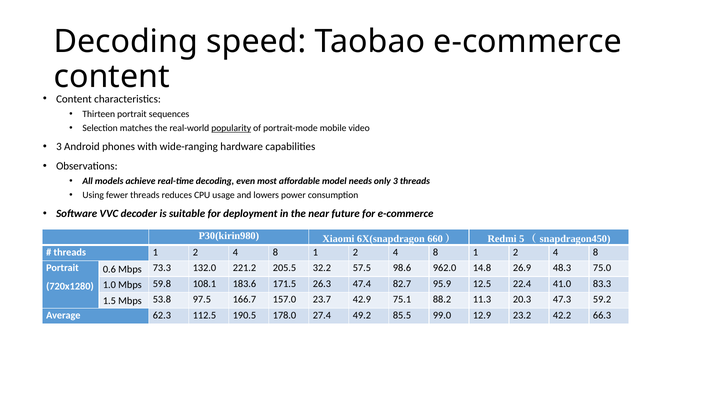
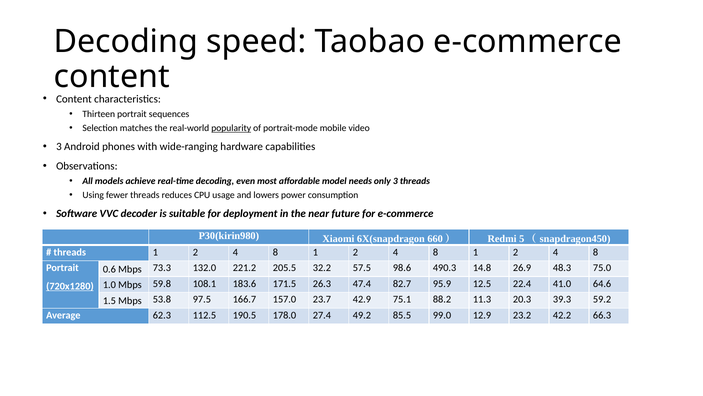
962.0: 962.0 -> 490.3 (445, 268)
83.3: 83.3 -> 64.6 (602, 283)
720x1280 underline: none -> present (70, 286)
47.3: 47.3 -> 39.3 (562, 299)
